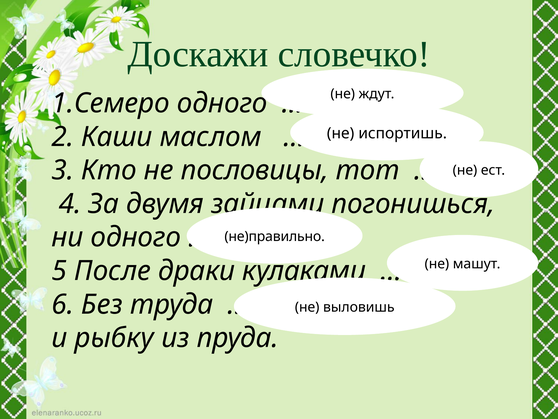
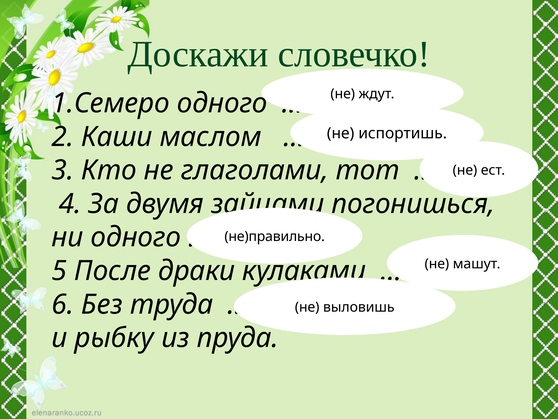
пословицы: пословицы -> глаголами (255, 170)
